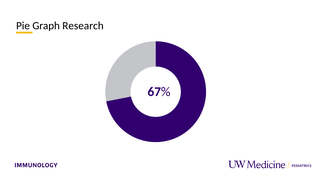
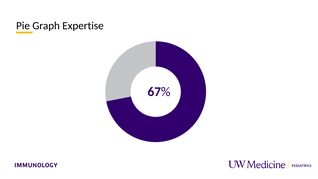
Research: Research -> Expertise (83, 26)
